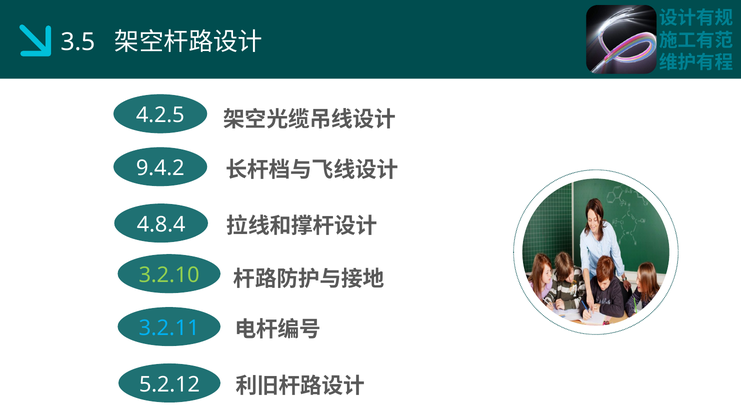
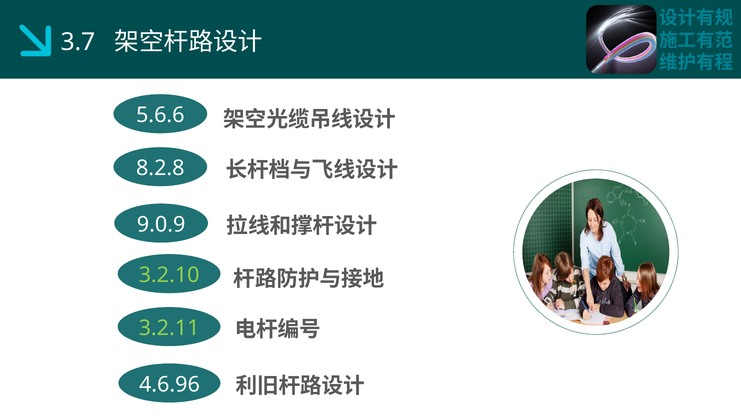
3.5: 3.5 -> 3.7 (78, 42)
4.2.5: 4.2.5 -> 5.6.6 (160, 115)
9.4.2: 9.4.2 -> 8.2.8 (160, 168)
4.8.4: 4.8.4 -> 9.0.9 (161, 224)
3.2.11 colour: light blue -> light green (169, 328)
5.2.12: 5.2.12 -> 4.6.96 (169, 384)
